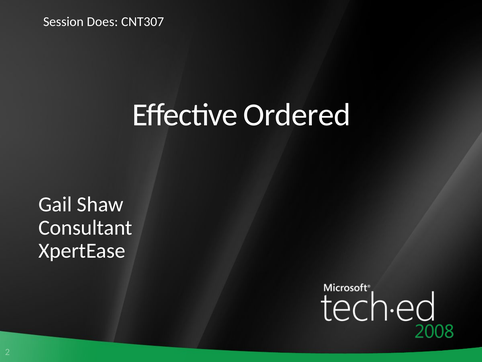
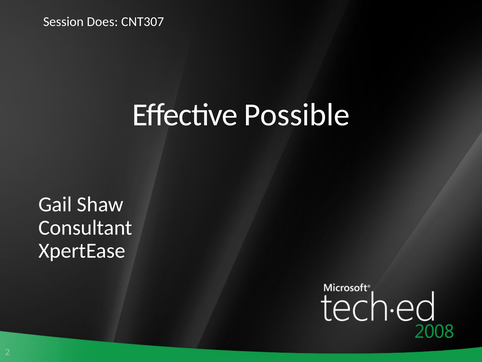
Ordered: Ordered -> Possible (297, 115)
